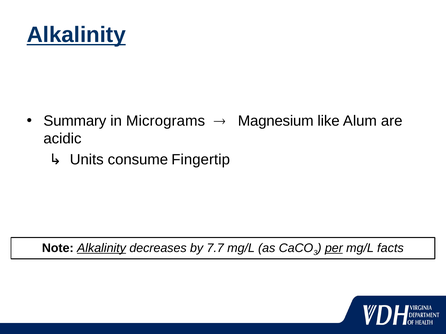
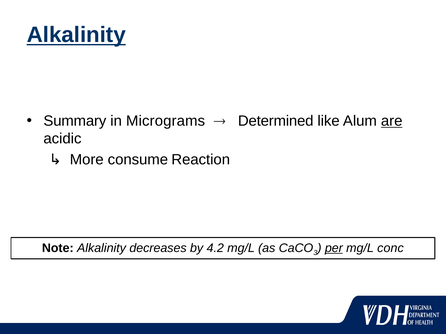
Magnesium: Magnesium -> Determined (276, 121)
are underline: none -> present (392, 121)
Units: Units -> More (87, 160)
Fingertip: Fingertip -> Reaction (201, 160)
Alkalinity underline: present -> none (102, 248)
7.7: 7.7 -> 4.2 (215, 248)
facts: facts -> conc (390, 248)
